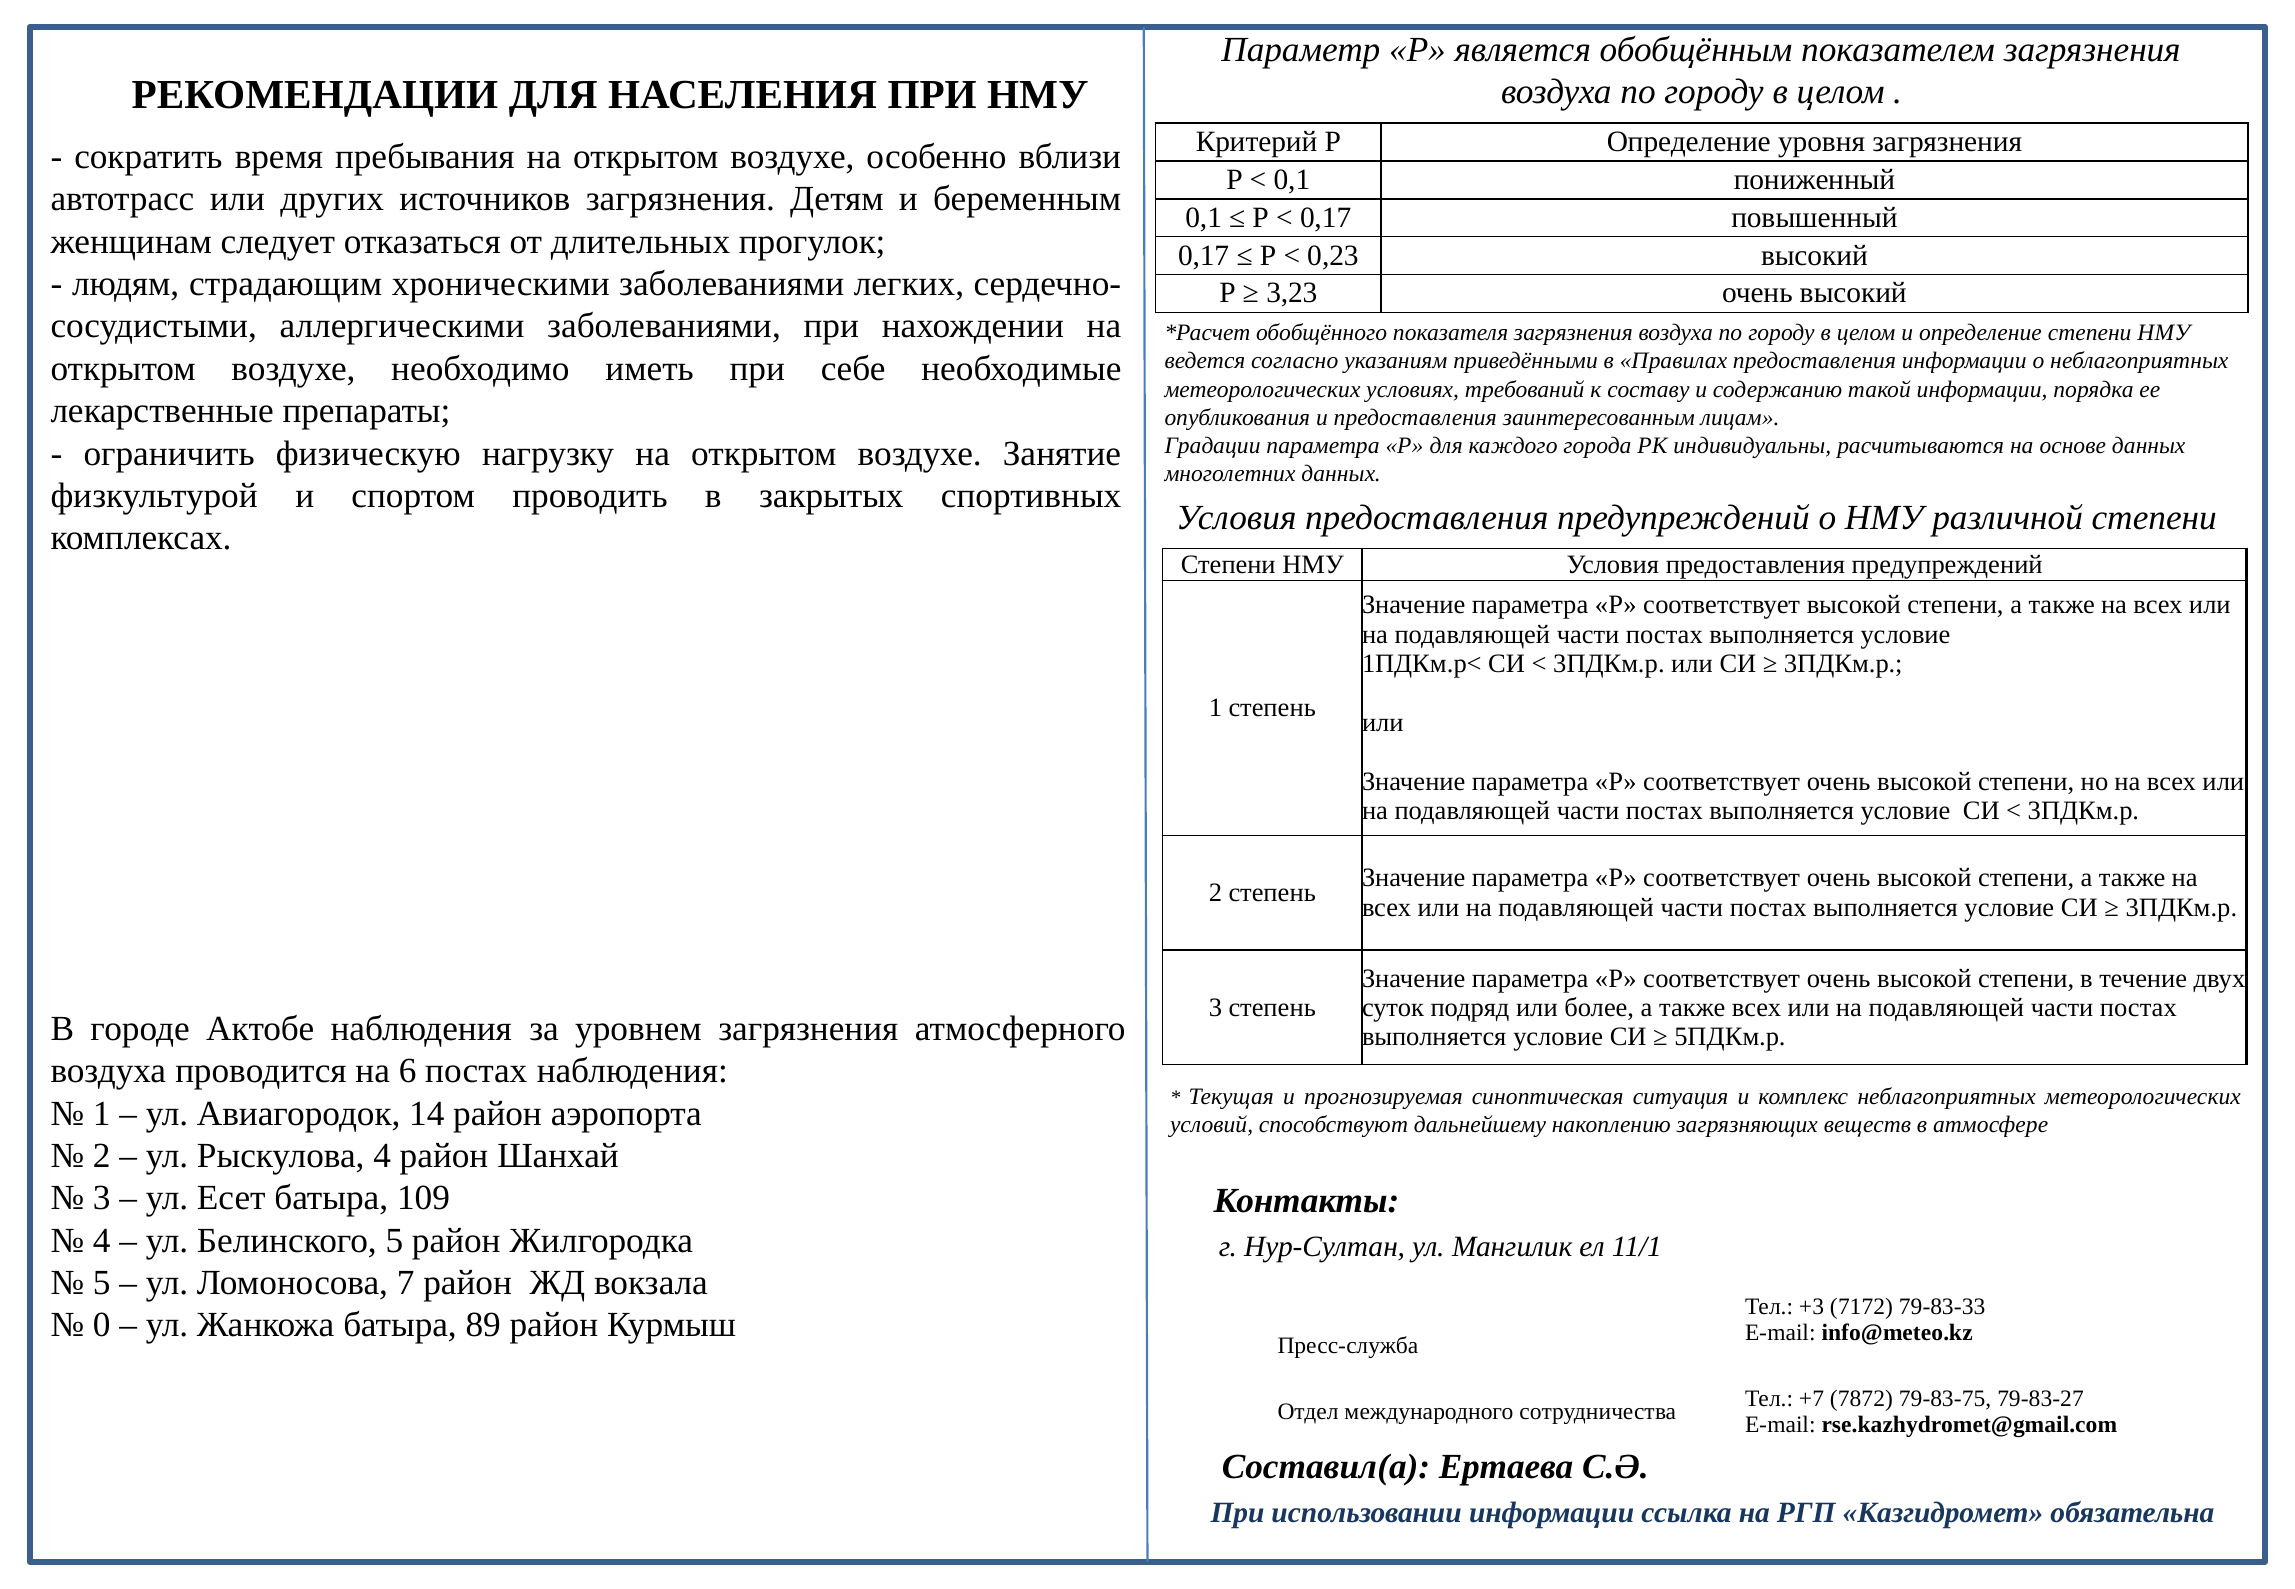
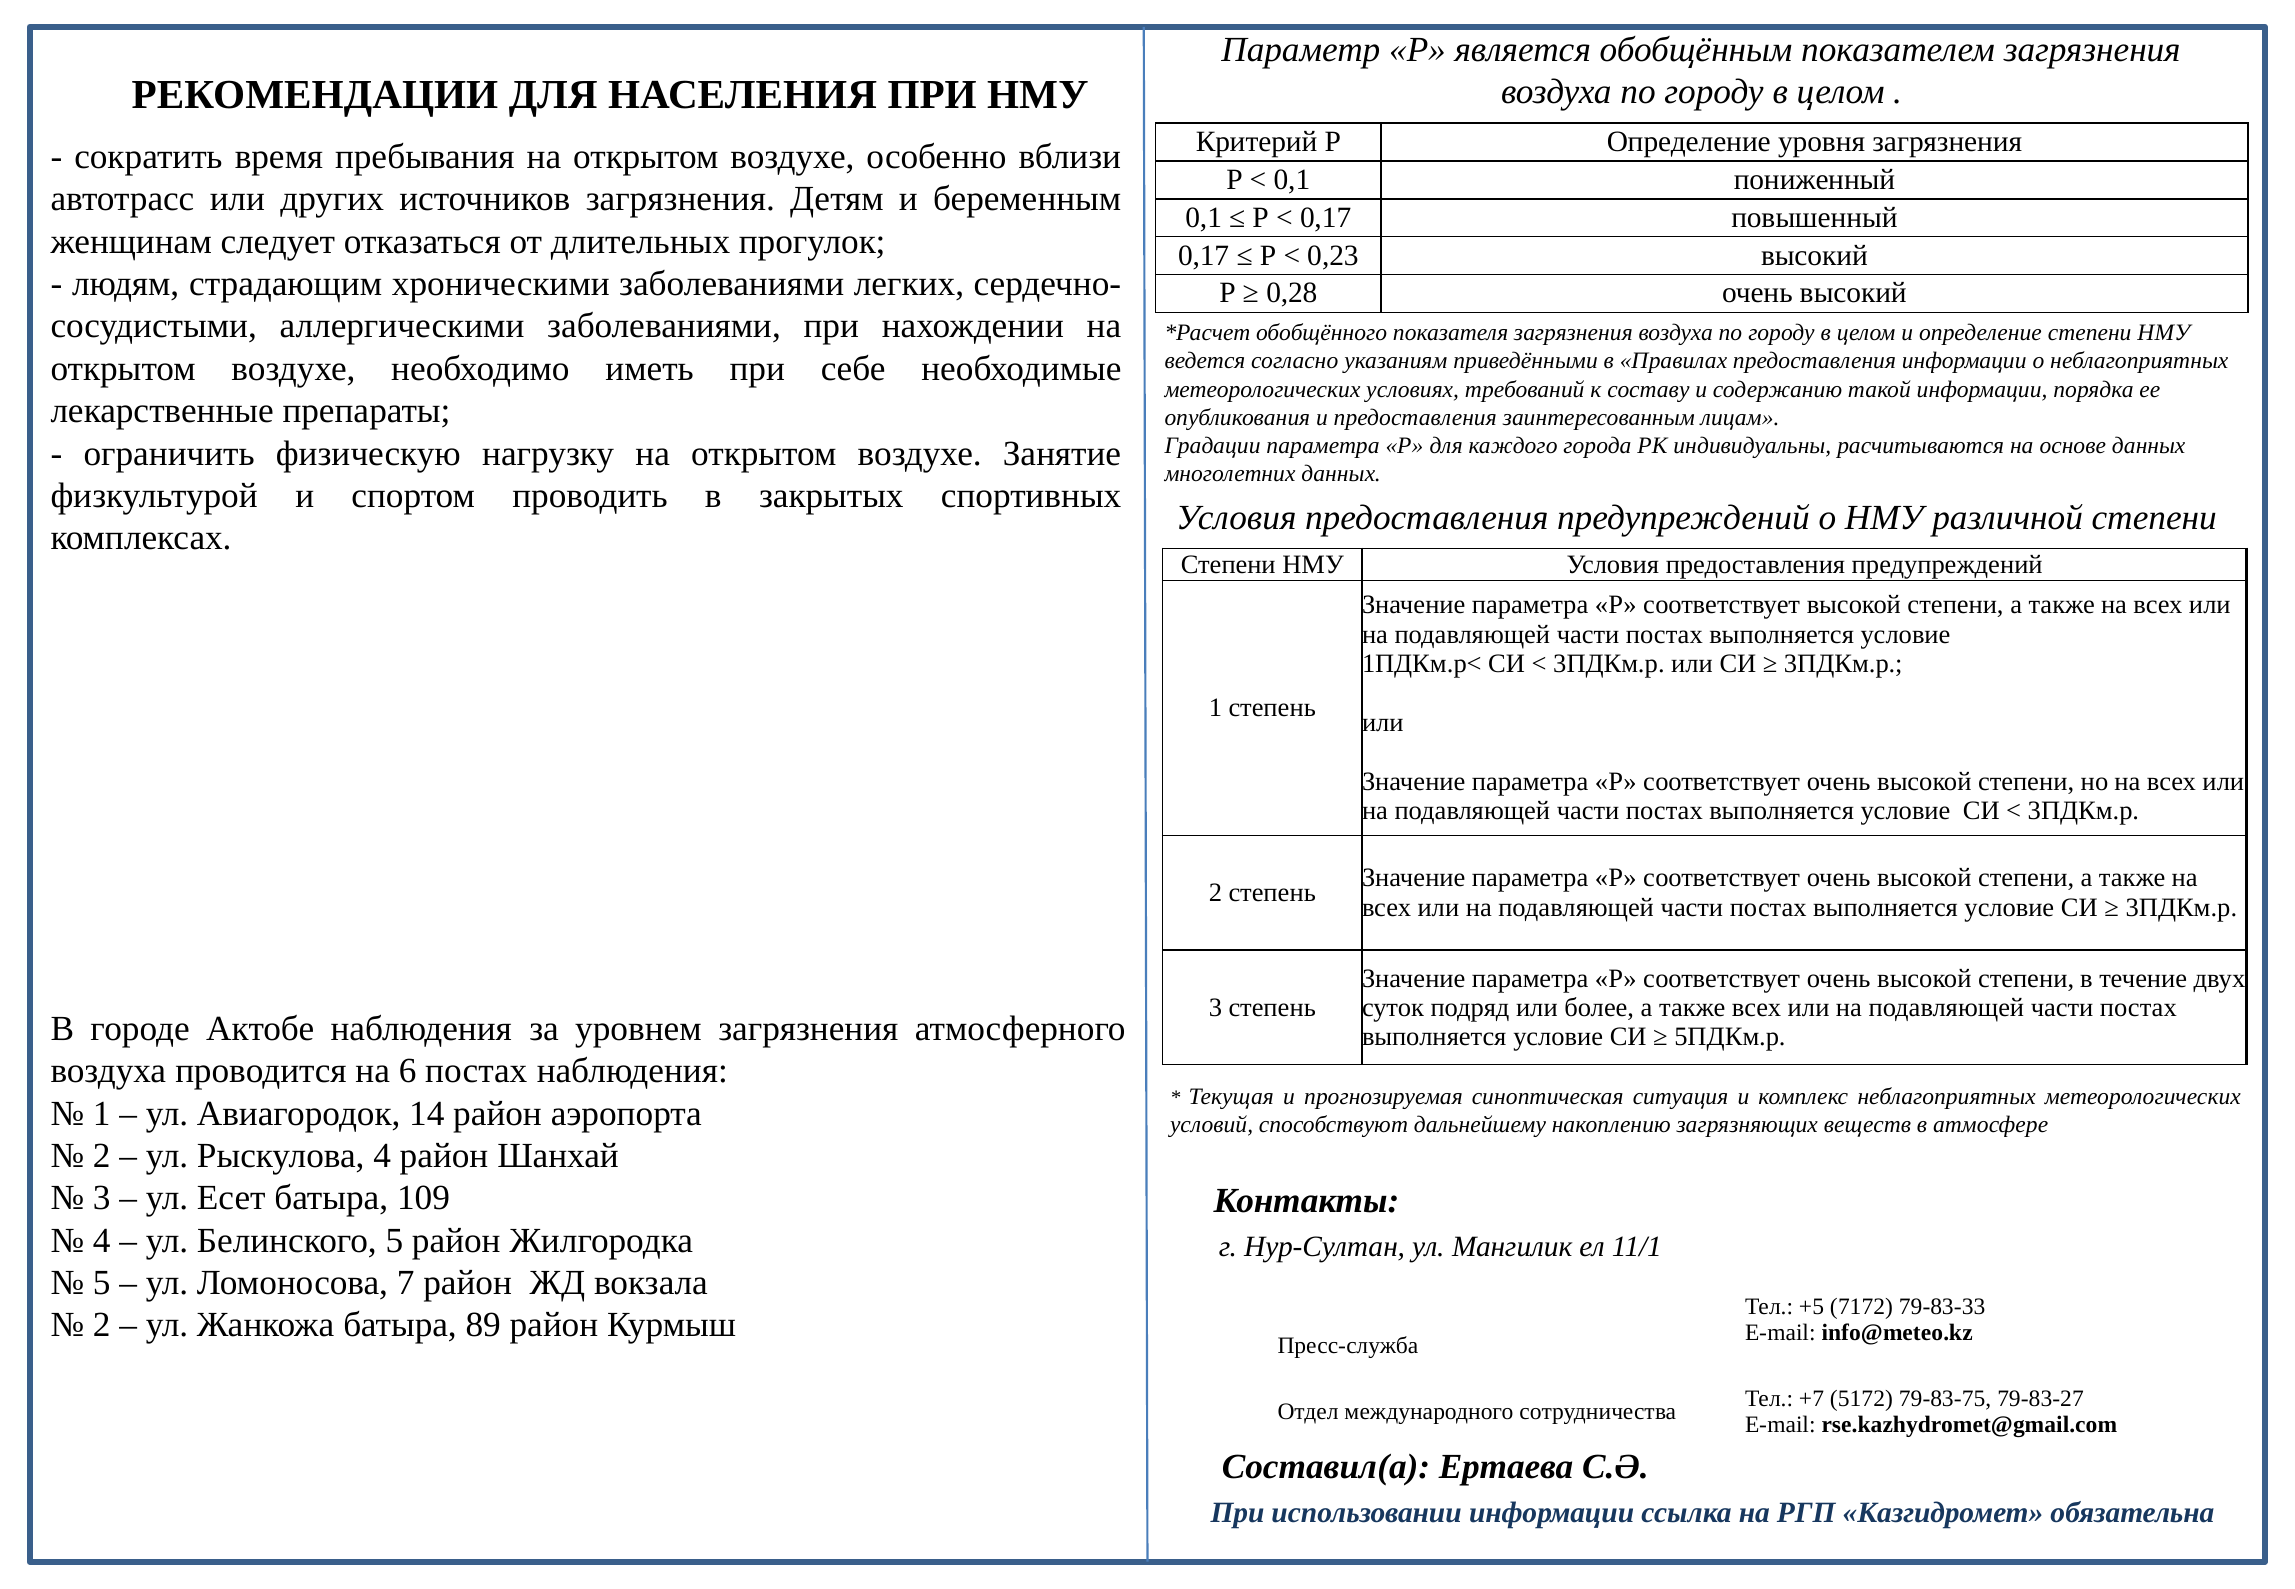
3,23: 3,23 -> 0,28 (1292, 293)
+3: +3 -> +5 (1811, 1307)
0: 0 -> 2 (102, 1325)
7872: 7872 -> 5172 (1861, 1398)
